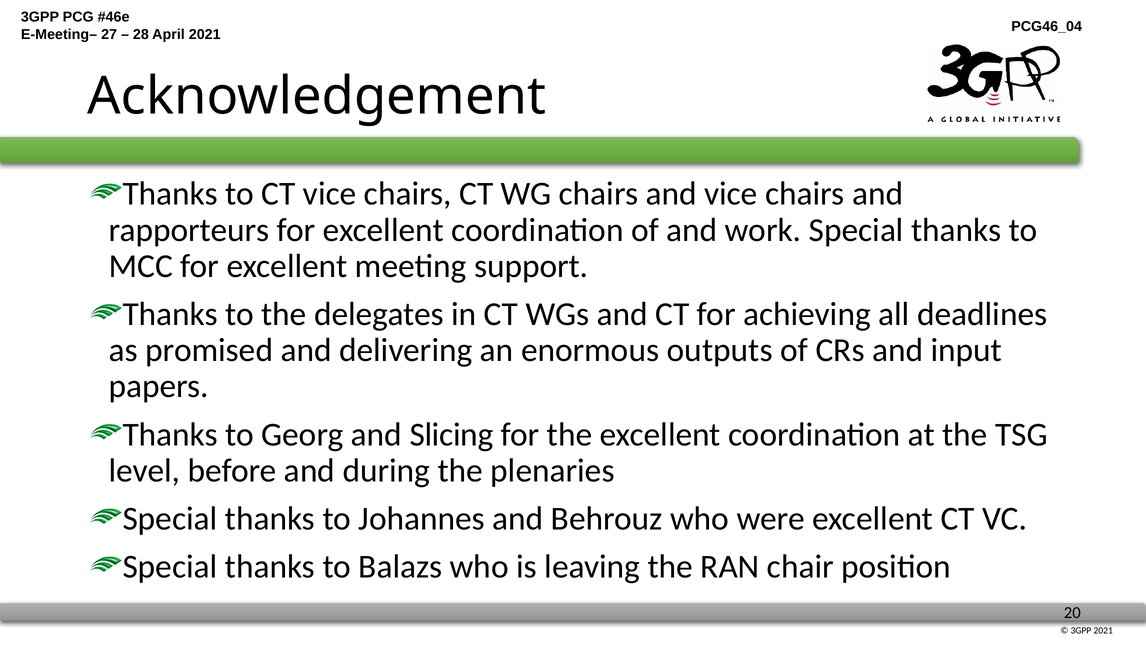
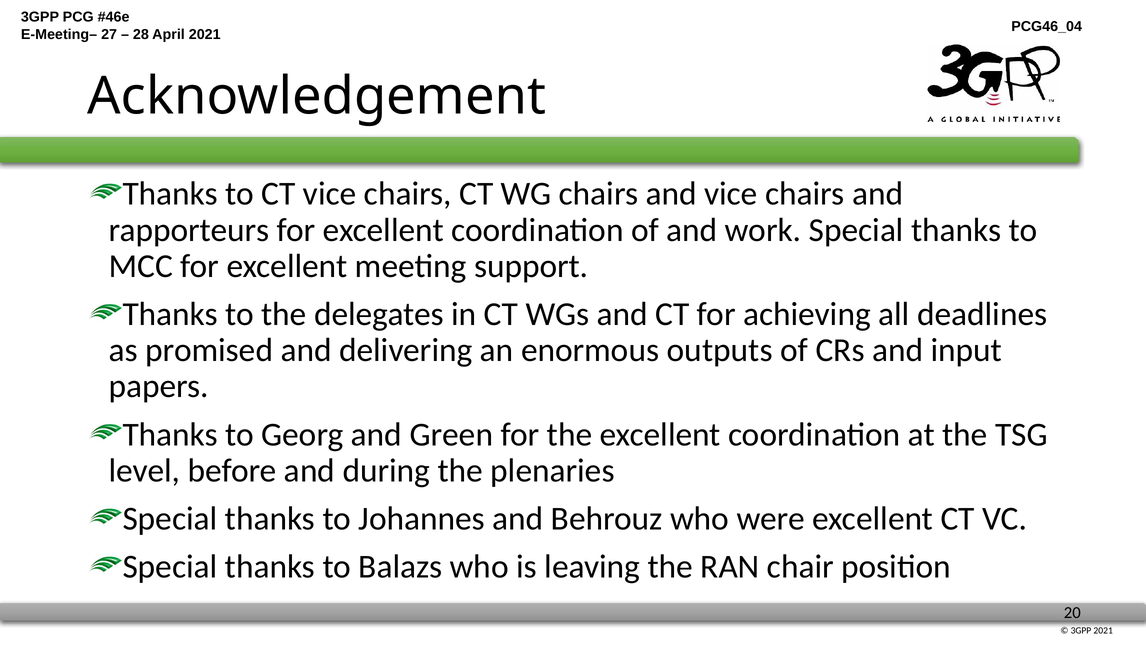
Slicing: Slicing -> Green (451, 434)
